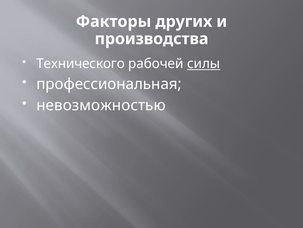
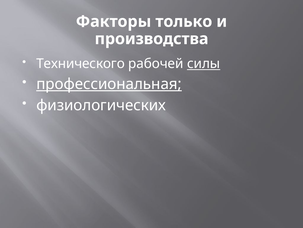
других: других -> только (184, 21)
профессиональная underline: none -> present (109, 84)
невозможностью: невозможностью -> физиологических (101, 105)
